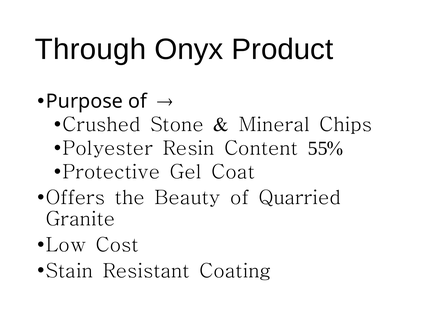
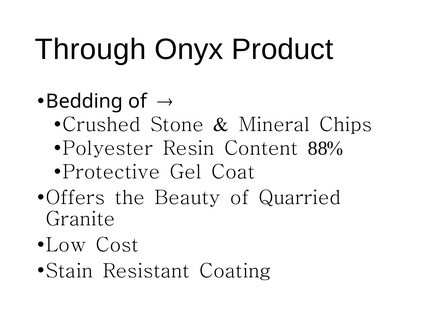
Purpose: Purpose -> Bedding (84, 101)
55%: 55% -> 88% (326, 148)
